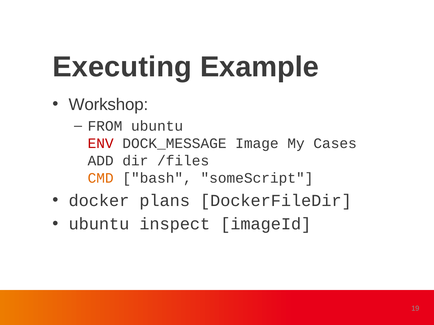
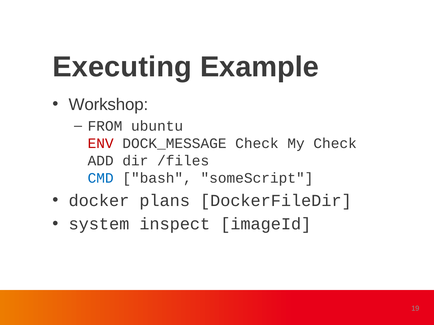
DOCK_MESSAGE Image: Image -> Check (257, 144)
My Cases: Cases -> Check (335, 144)
CMD colour: orange -> blue (101, 178)
ubuntu: ubuntu -> system (99, 224)
